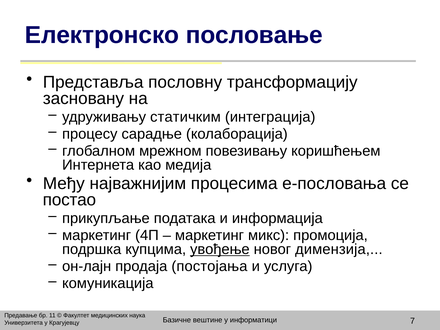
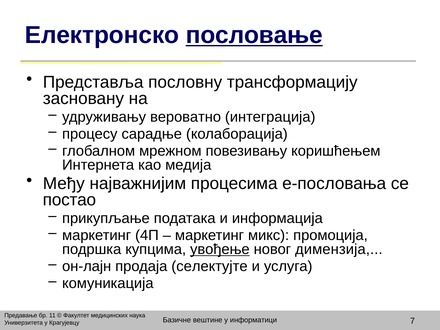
пословање underline: none -> present (254, 35)
статичким: статичким -> вероватно (186, 117)
постојања: постојања -> селектујте (209, 266)
